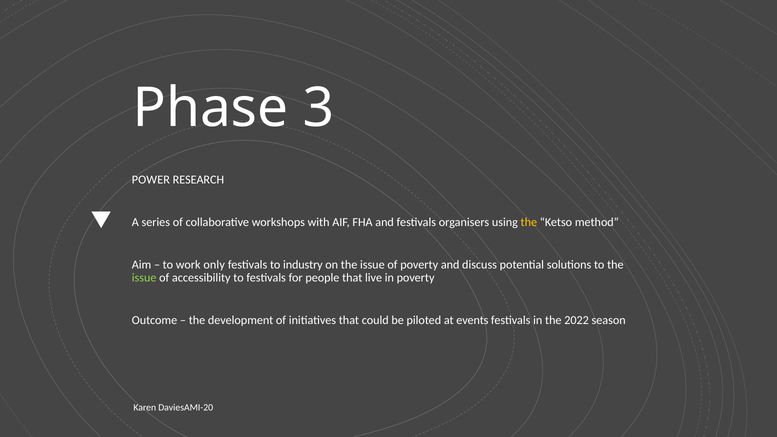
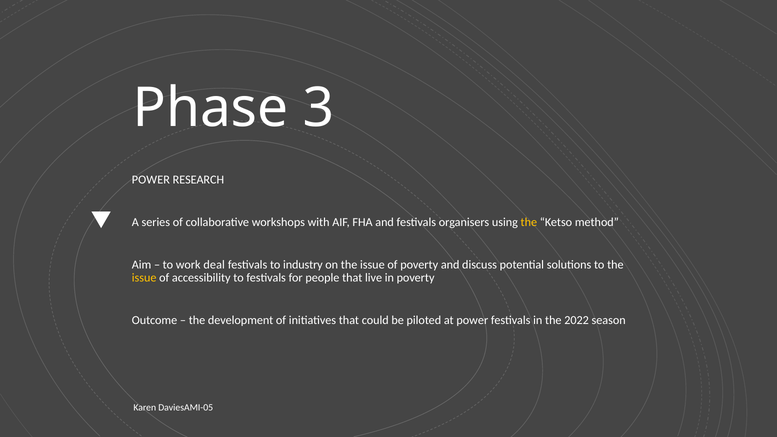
only: only -> deal (214, 265)
issue colour: light green -> yellow (144, 278)
at events: events -> power (472, 320)
DaviesAMI-20: DaviesAMI-20 -> DaviesAMI-05 (186, 408)
